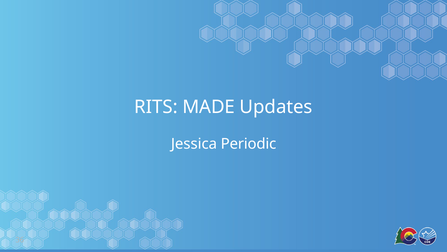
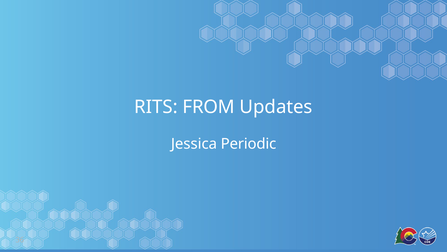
MADE: MADE -> FROM (209, 107)
